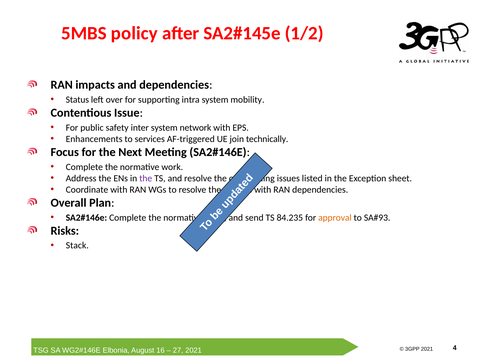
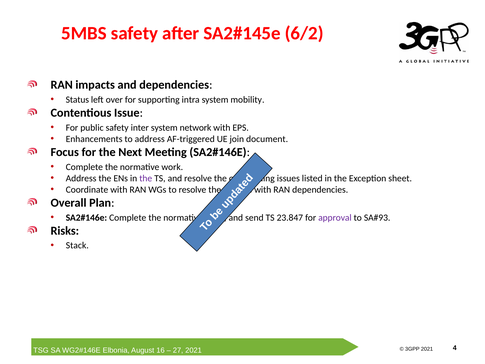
5MBS policy: policy -> safety (134, 33)
1/2: 1/2 -> 6/2 (304, 33)
to services: services -> address (150, 139)
technically: technically -> document (267, 139)
84.235: 84.235 -> 23.847 (290, 217)
approval colour: orange -> purple (335, 217)
